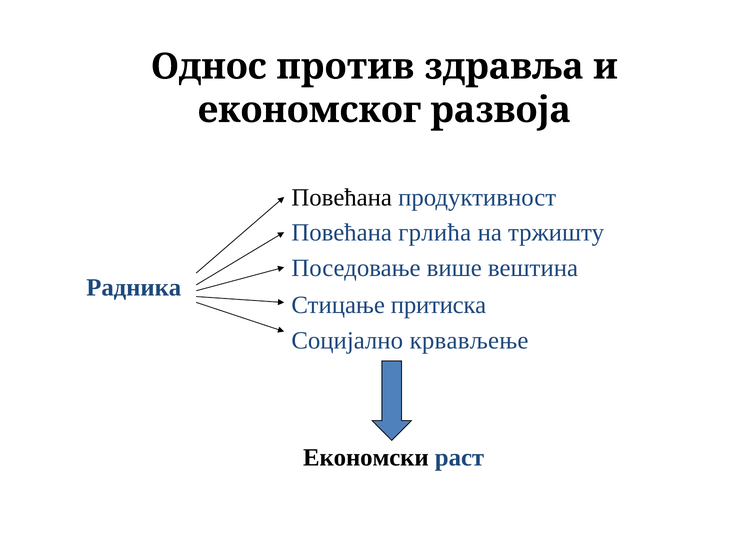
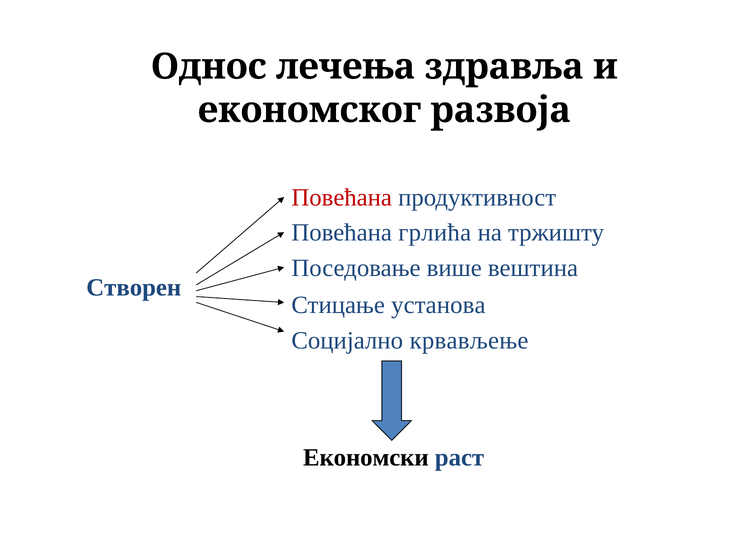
против: против -> лечења (346, 67)
Повећана colour: black -> red (342, 198)
Радника: Радника -> Створен (134, 288)
притиска: притиска -> установа (438, 305)
